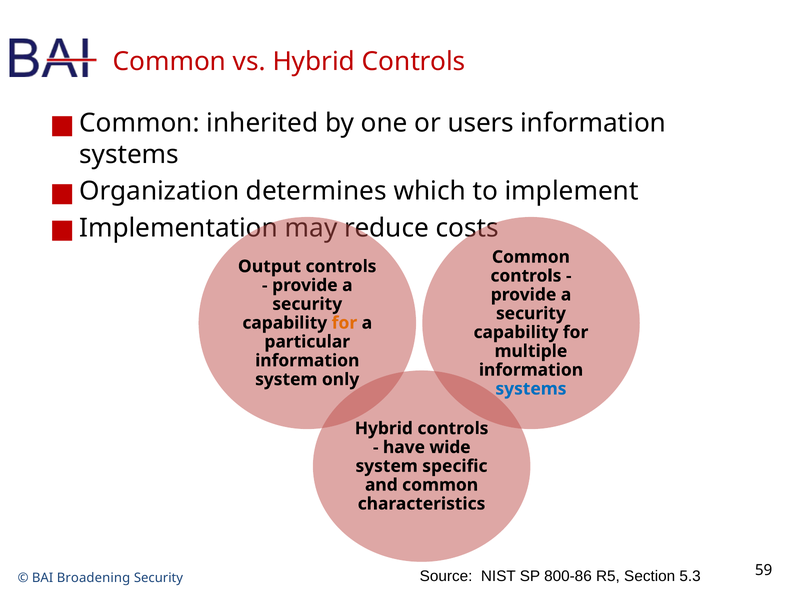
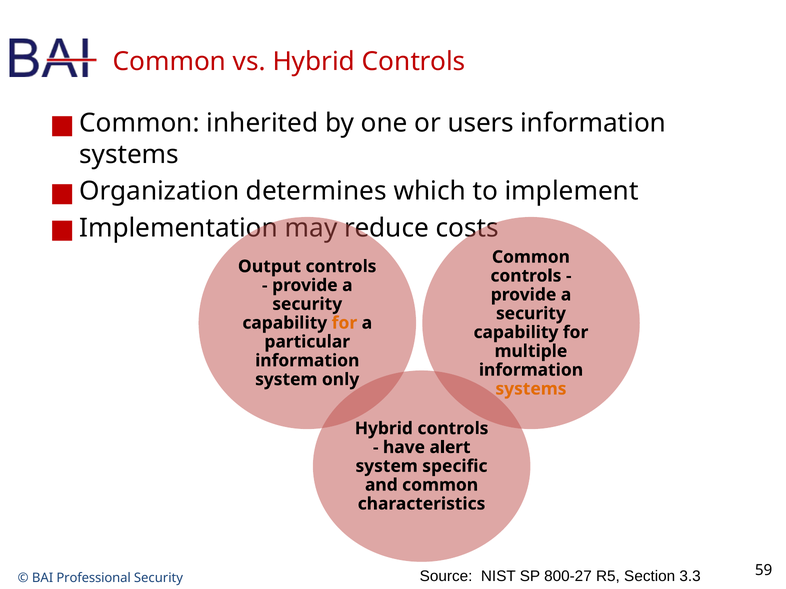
systems colour: blue -> orange (531, 389)
wide: wide -> alert (450, 448)
800-86: 800-86 -> 800-27 (568, 576)
5.3: 5.3 -> 3.3 (690, 576)
Broadening: Broadening -> Professional (94, 578)
